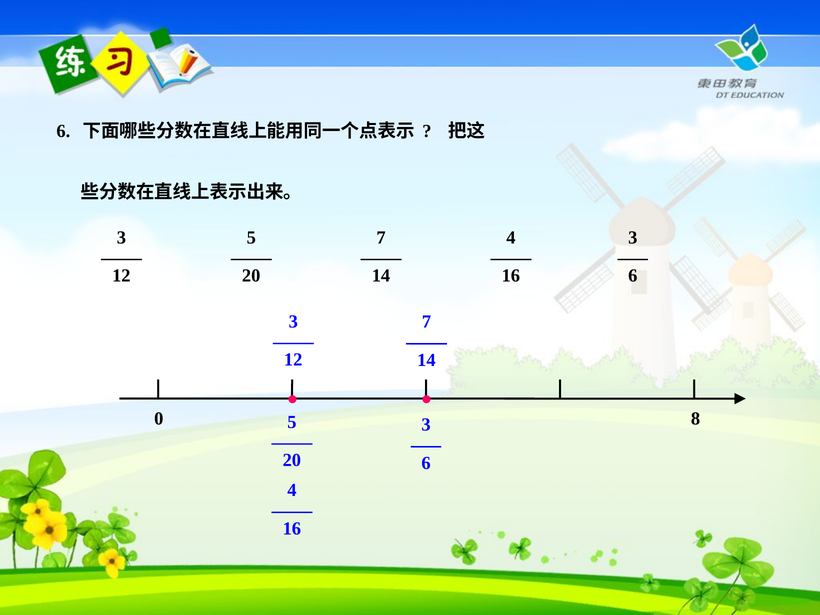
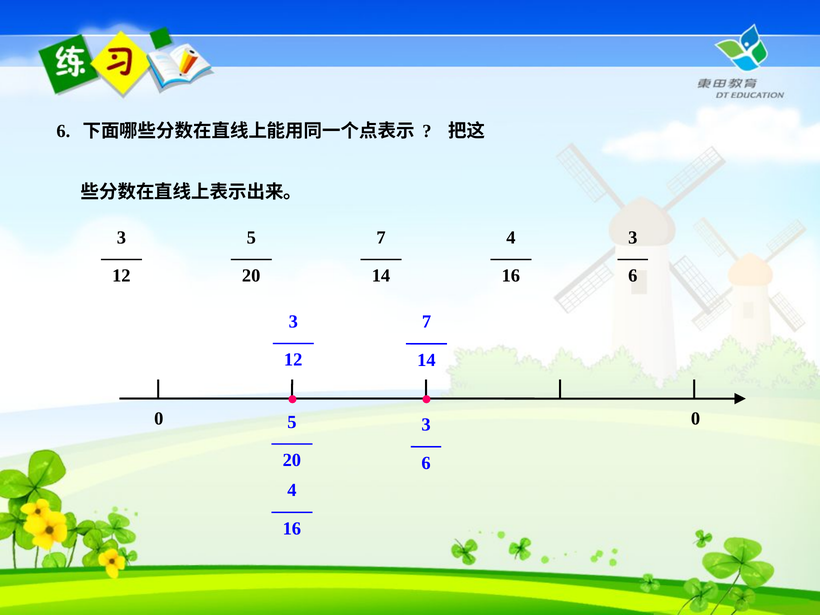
0 8: 8 -> 0 (695, 419)
